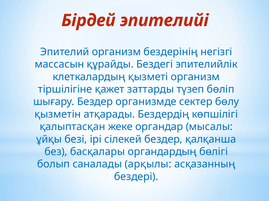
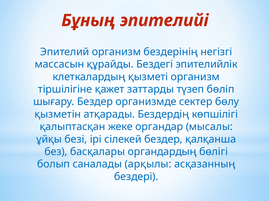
Бірдей: Бірдей -> Бұның (88, 21)
